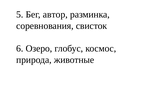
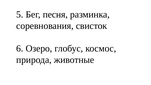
автор: автор -> песня (55, 14)
